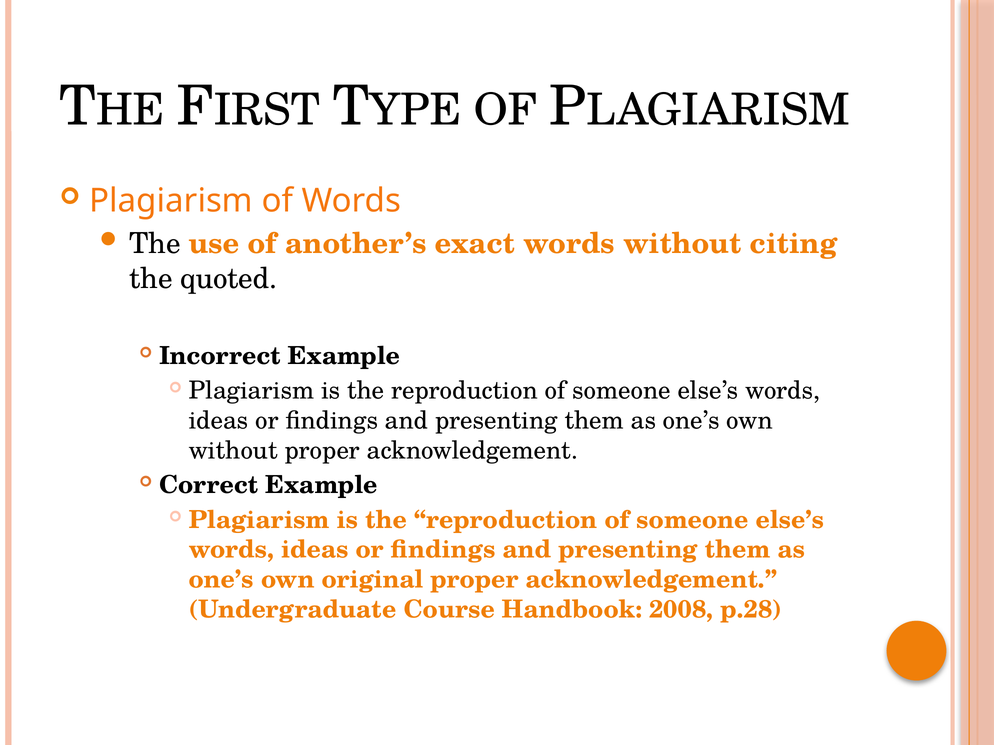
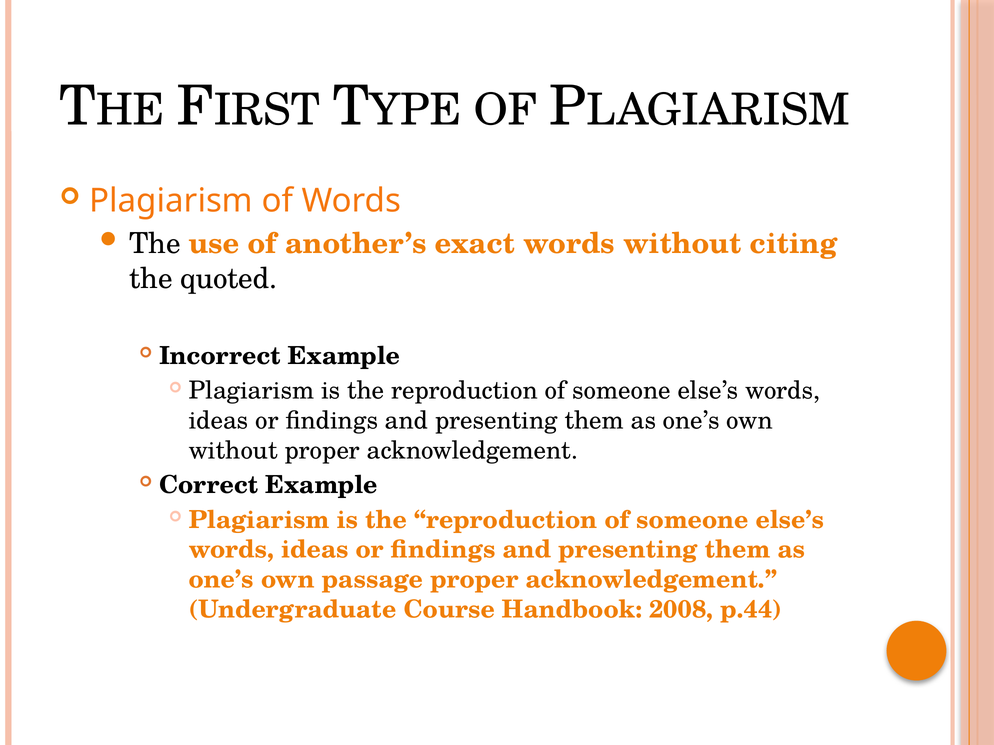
original: original -> passage (372, 580)
p.28: p.28 -> p.44 (751, 610)
